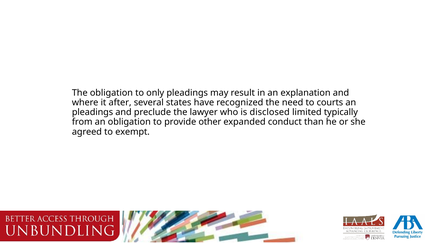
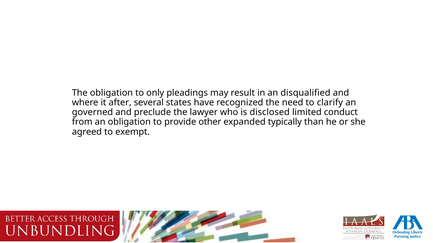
explanation: explanation -> disqualified (305, 93)
courts: courts -> clarify (330, 103)
pleadings: pleadings -> governed (92, 113)
typically: typically -> conduct (341, 113)
conduct: conduct -> typically (285, 122)
